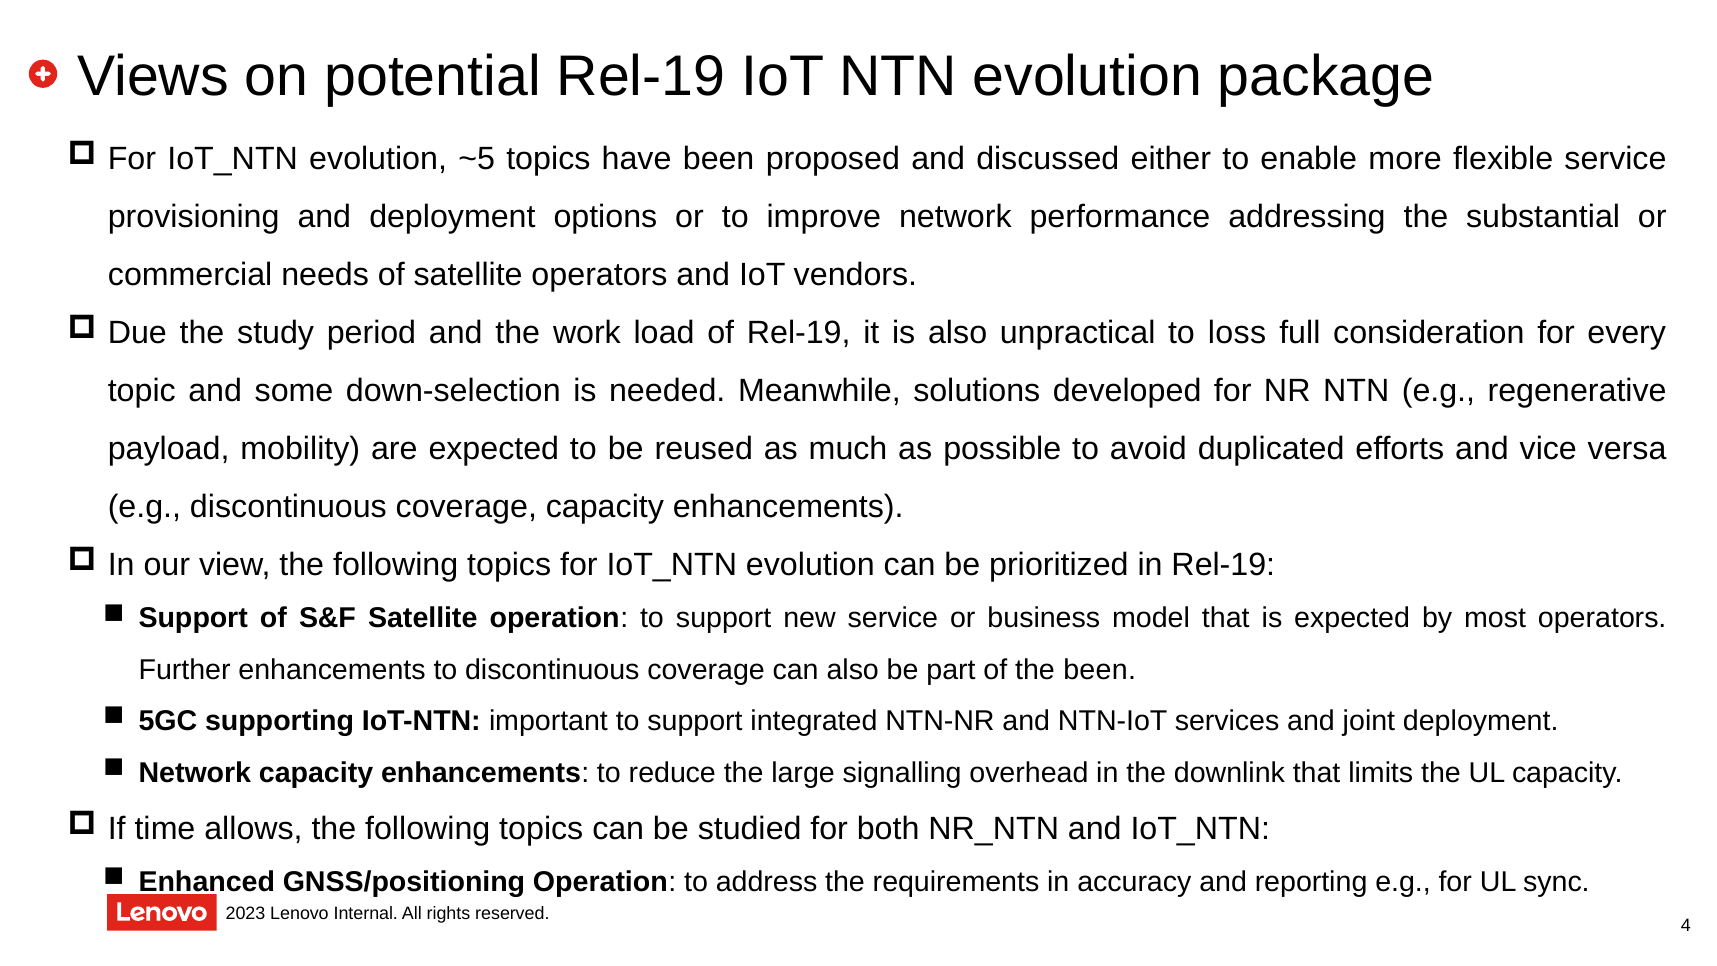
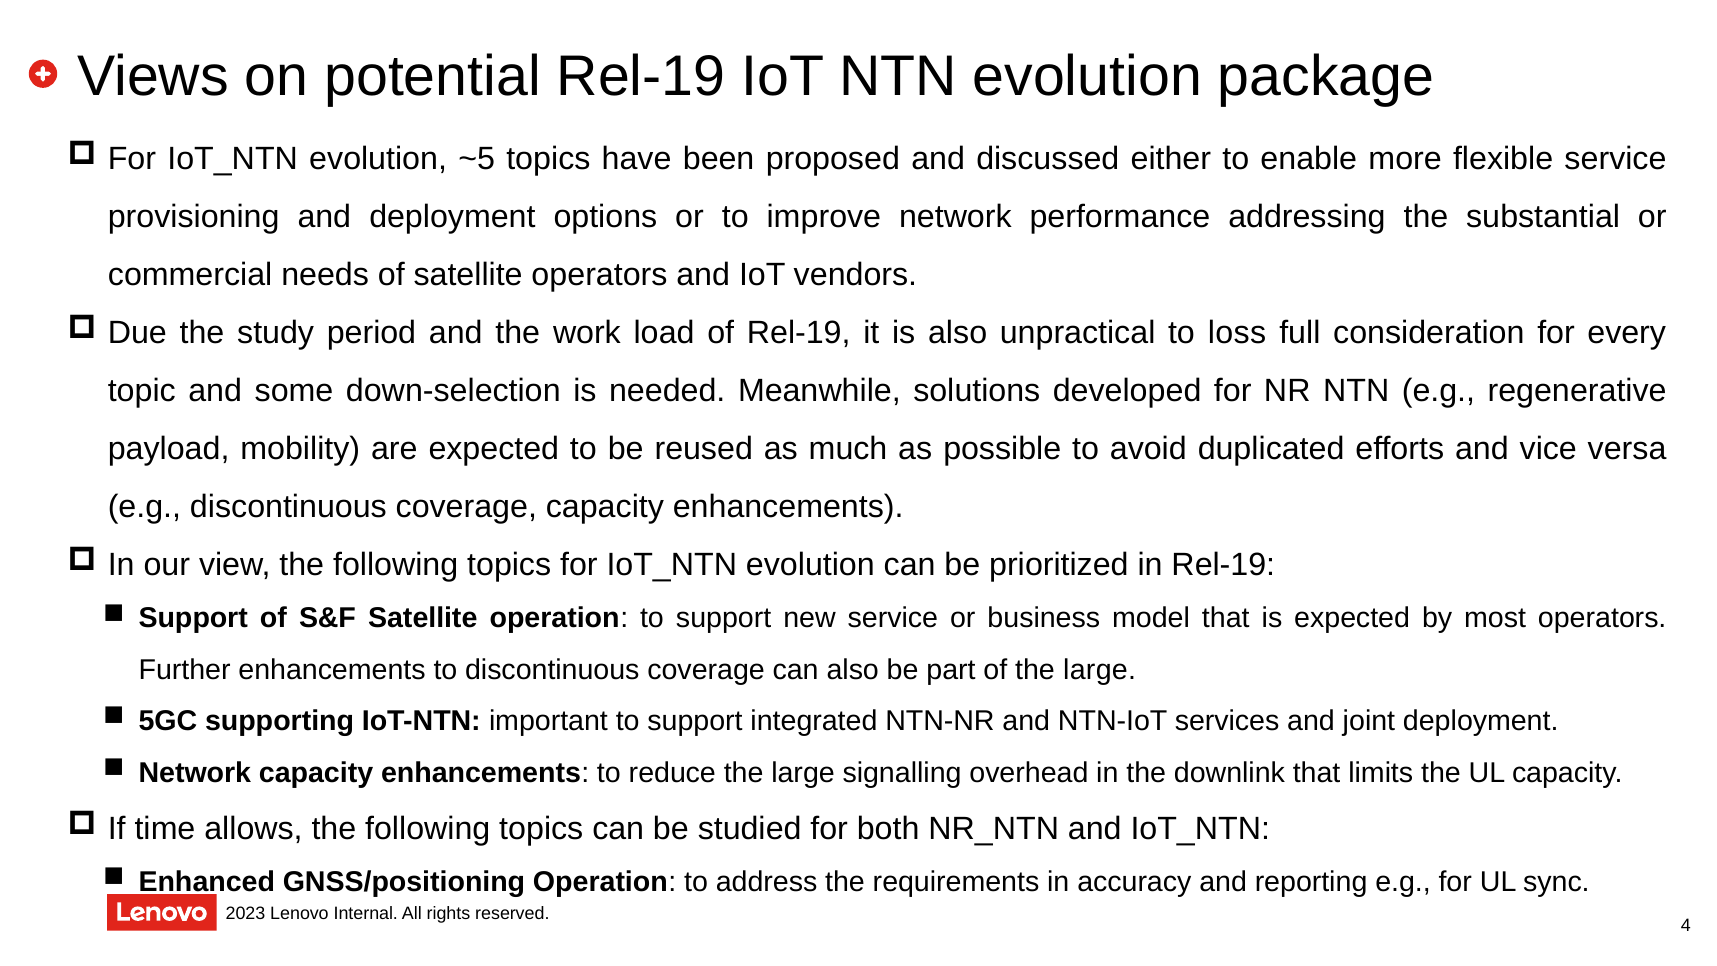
of the been: been -> large (1100, 670)
